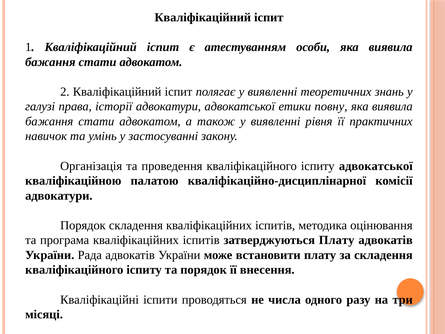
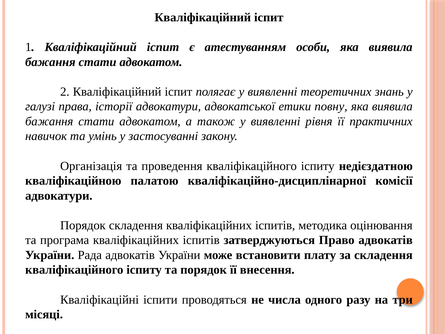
іспиту адвокатської: адвокатської -> недієздатною (376, 166)
затверджуються Плату: Плату -> Право (337, 240)
